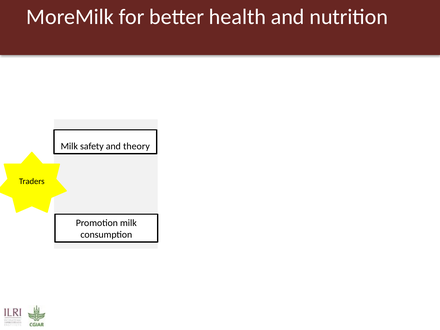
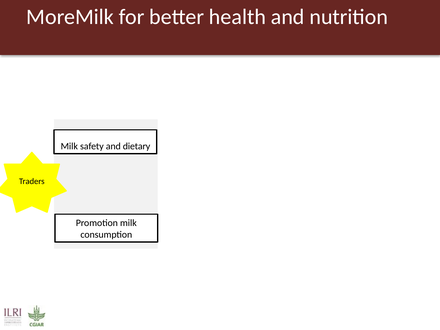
theory: theory -> dietary (137, 146)
